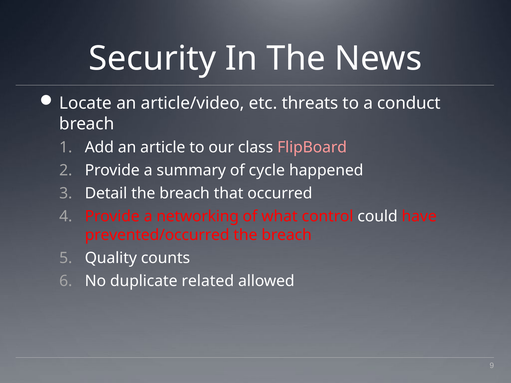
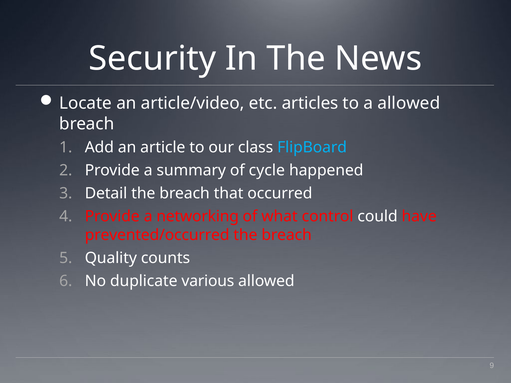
threats: threats -> articles (310, 103)
a conduct: conduct -> allowed (409, 103)
FlipBoard colour: pink -> light blue (312, 148)
related: related -> various (208, 281)
